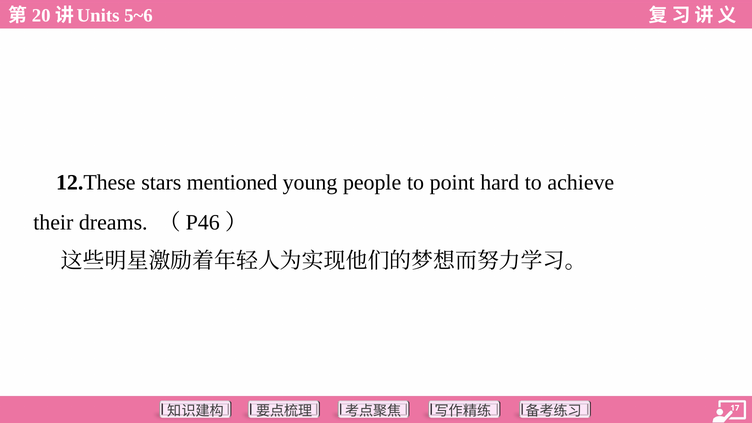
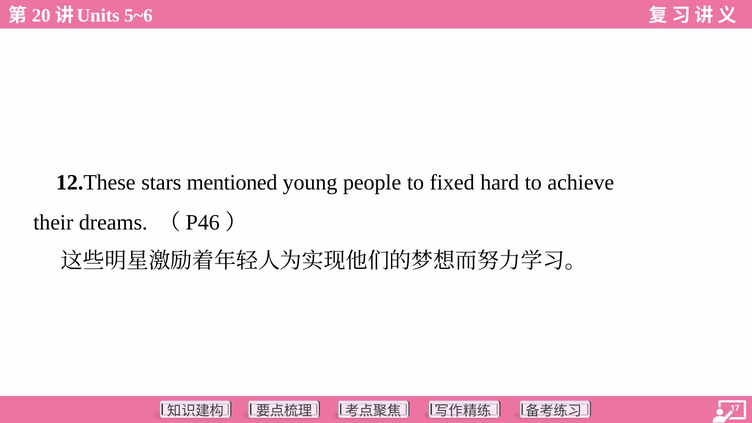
point: point -> fixed (452, 182)
